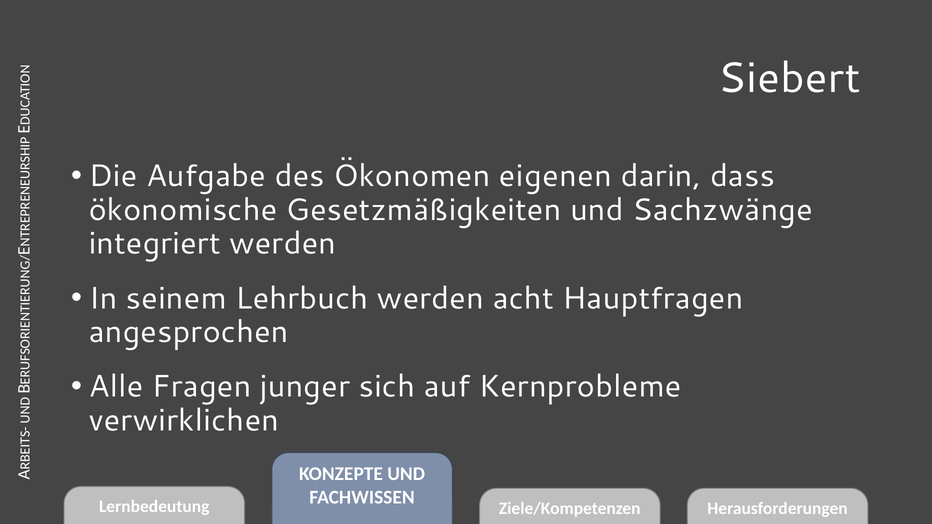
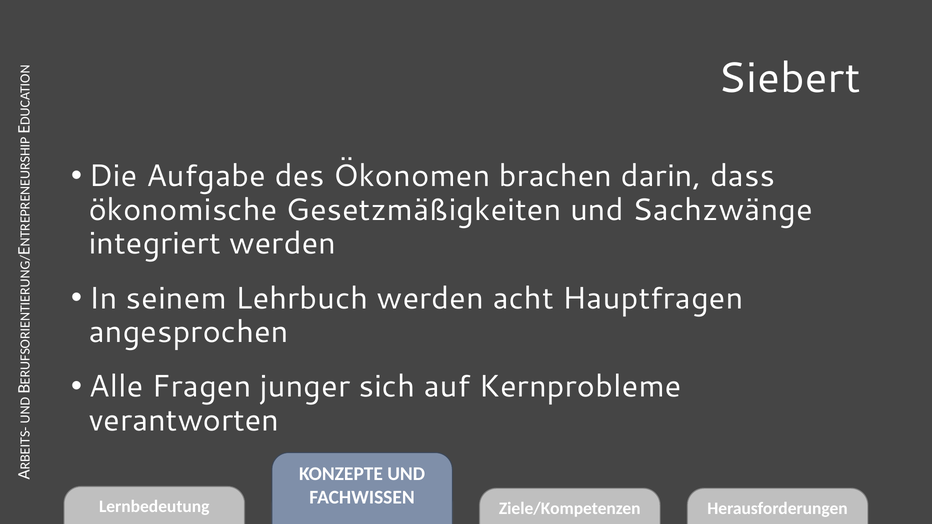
eigenen: eigenen -> brachen (556, 176)
verwirklichen: verwirklichen -> verantworten (184, 420)
